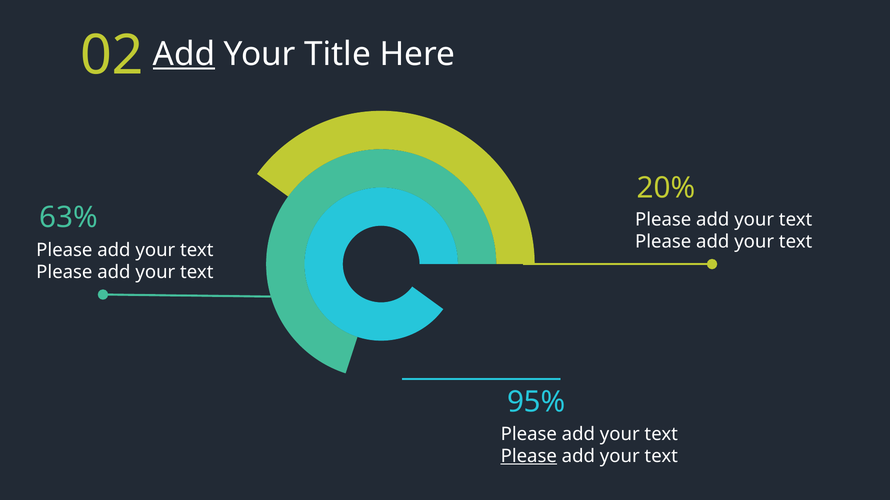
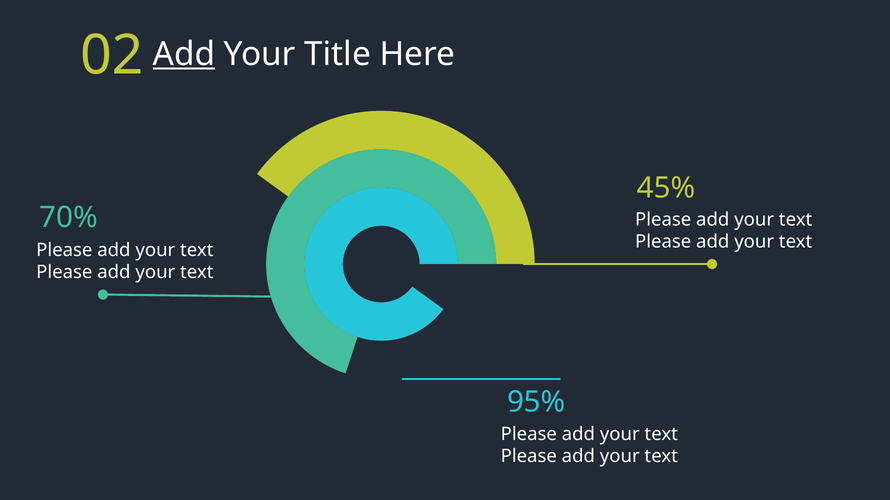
20%: 20% -> 45% (666, 188)
63%: 63% -> 70% (69, 218)
Please underline: present -> none (529, 457)
